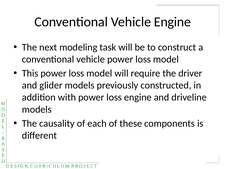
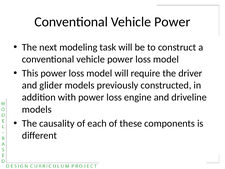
Engine: Engine -> Power (172, 22)
